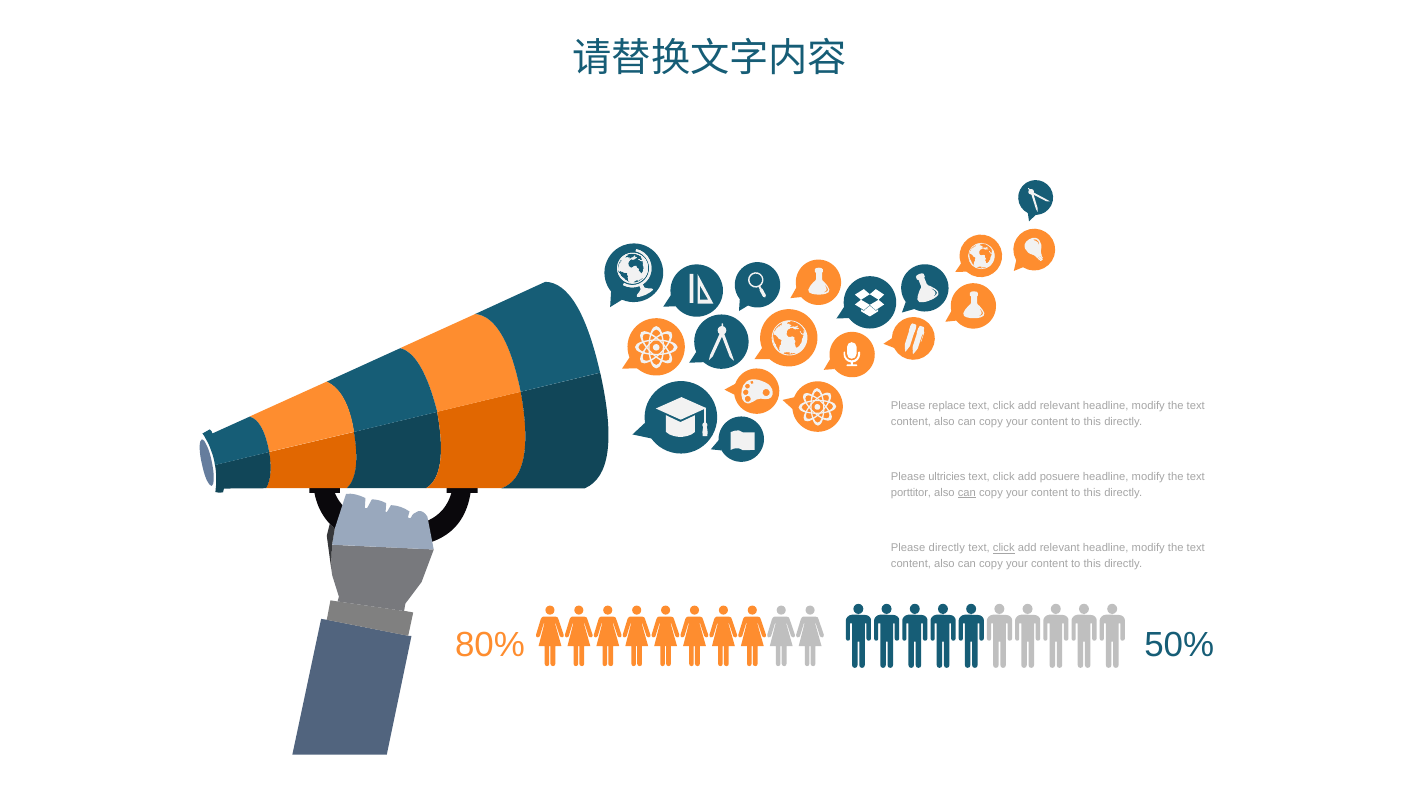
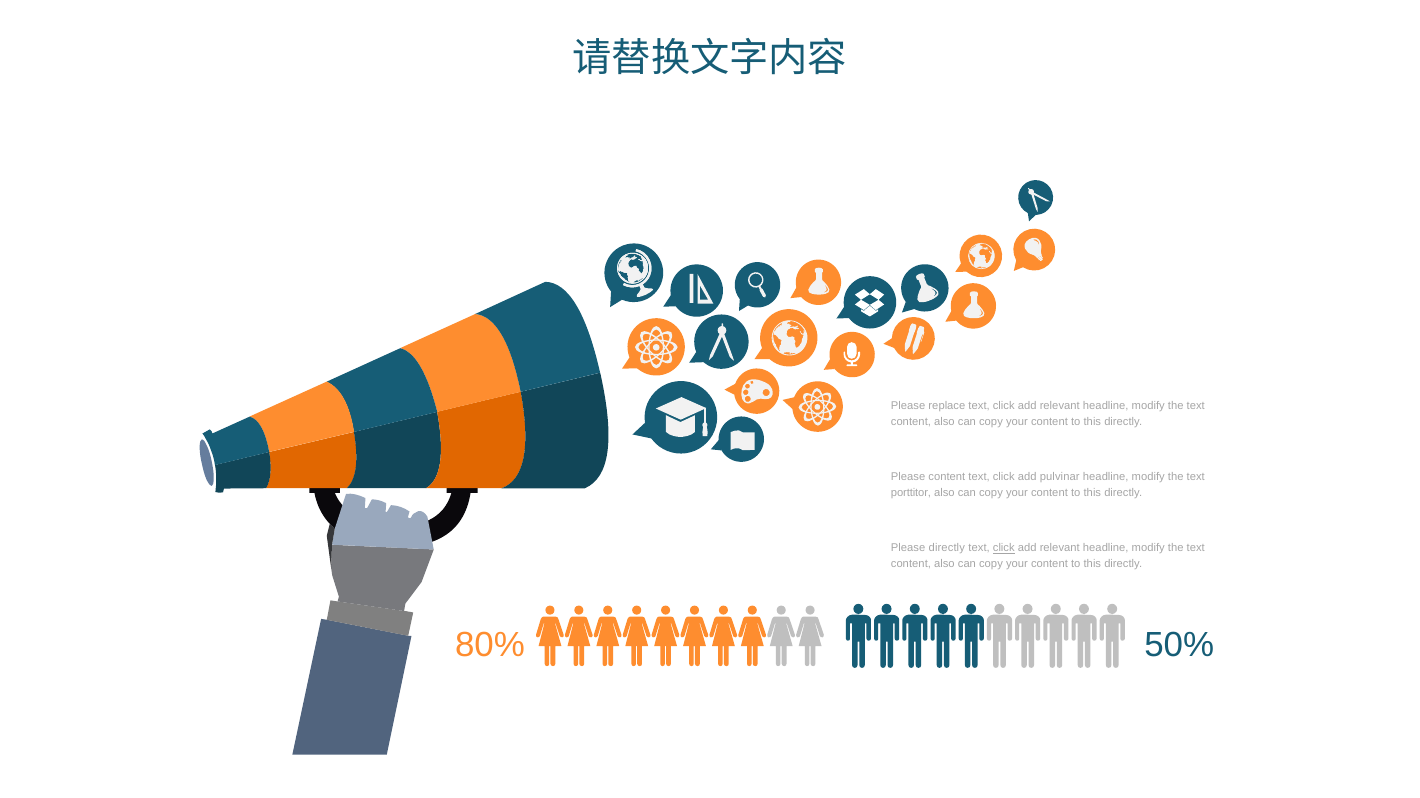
Please ultricies: ultricies -> content (947, 477)
posuere: posuere -> pulvinar (1060, 477)
can underline: present -> none (967, 493)
